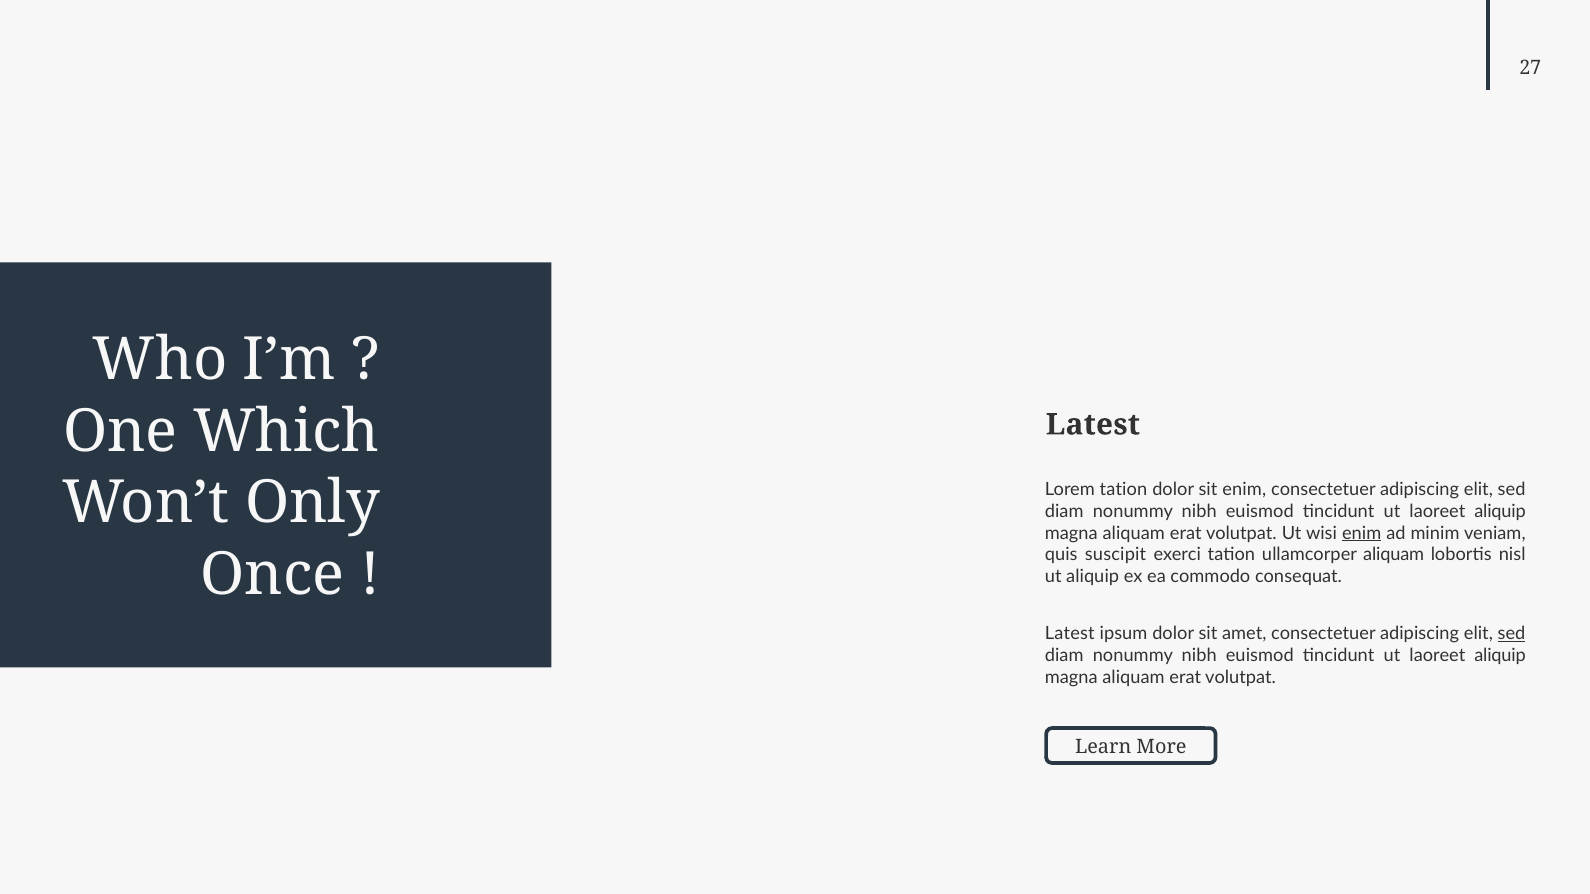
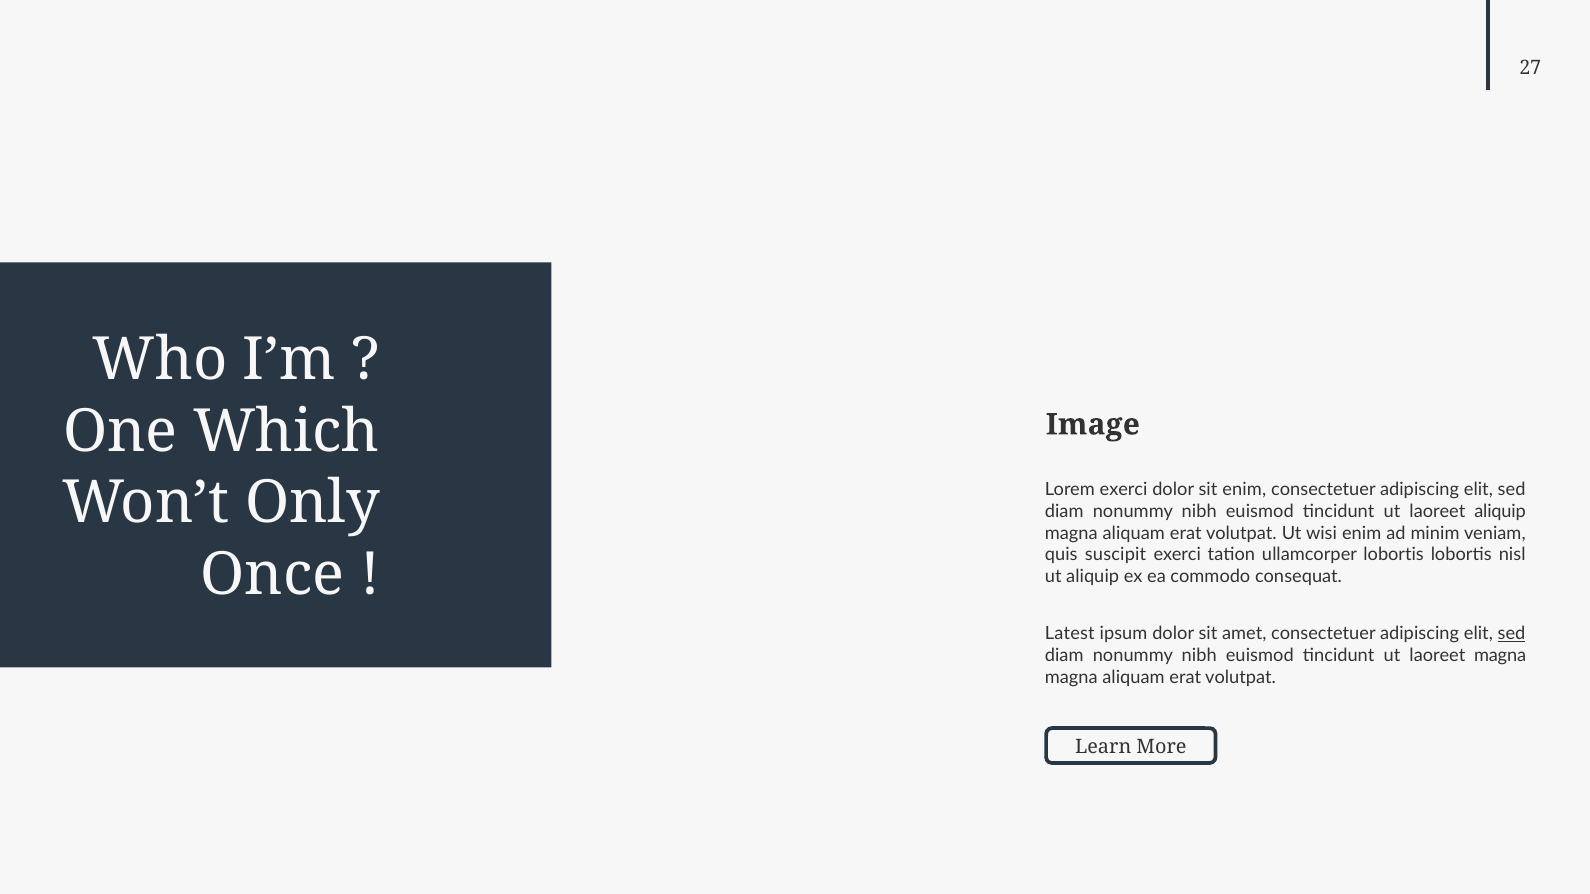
Latest: Latest -> Image (1093, 425)
Lorem tation: tation -> exerci (1124, 489)
enim underline: present -> none (1362, 533)
ullamcorper aliquam: aliquam -> lobortis (1394, 555)
aliquip: aliquip -> magna (1500, 656)
